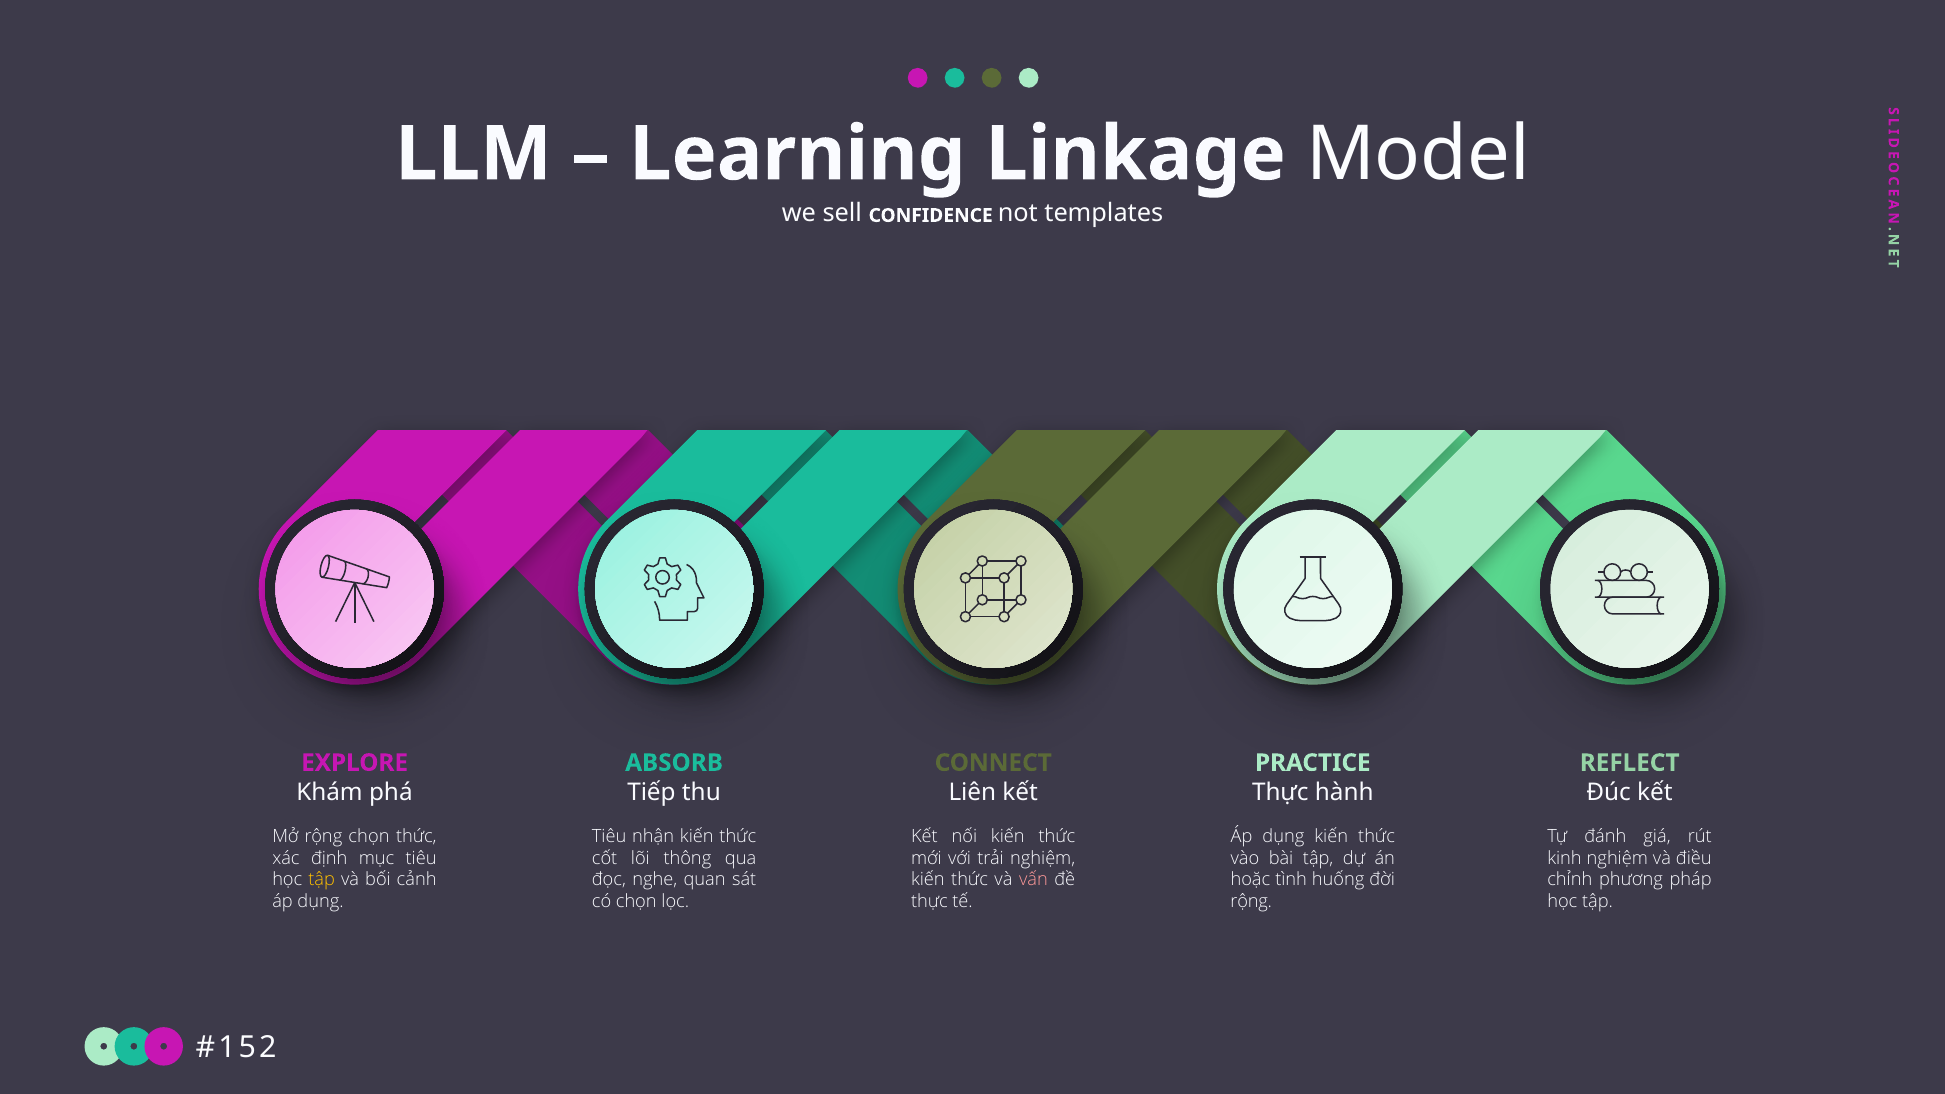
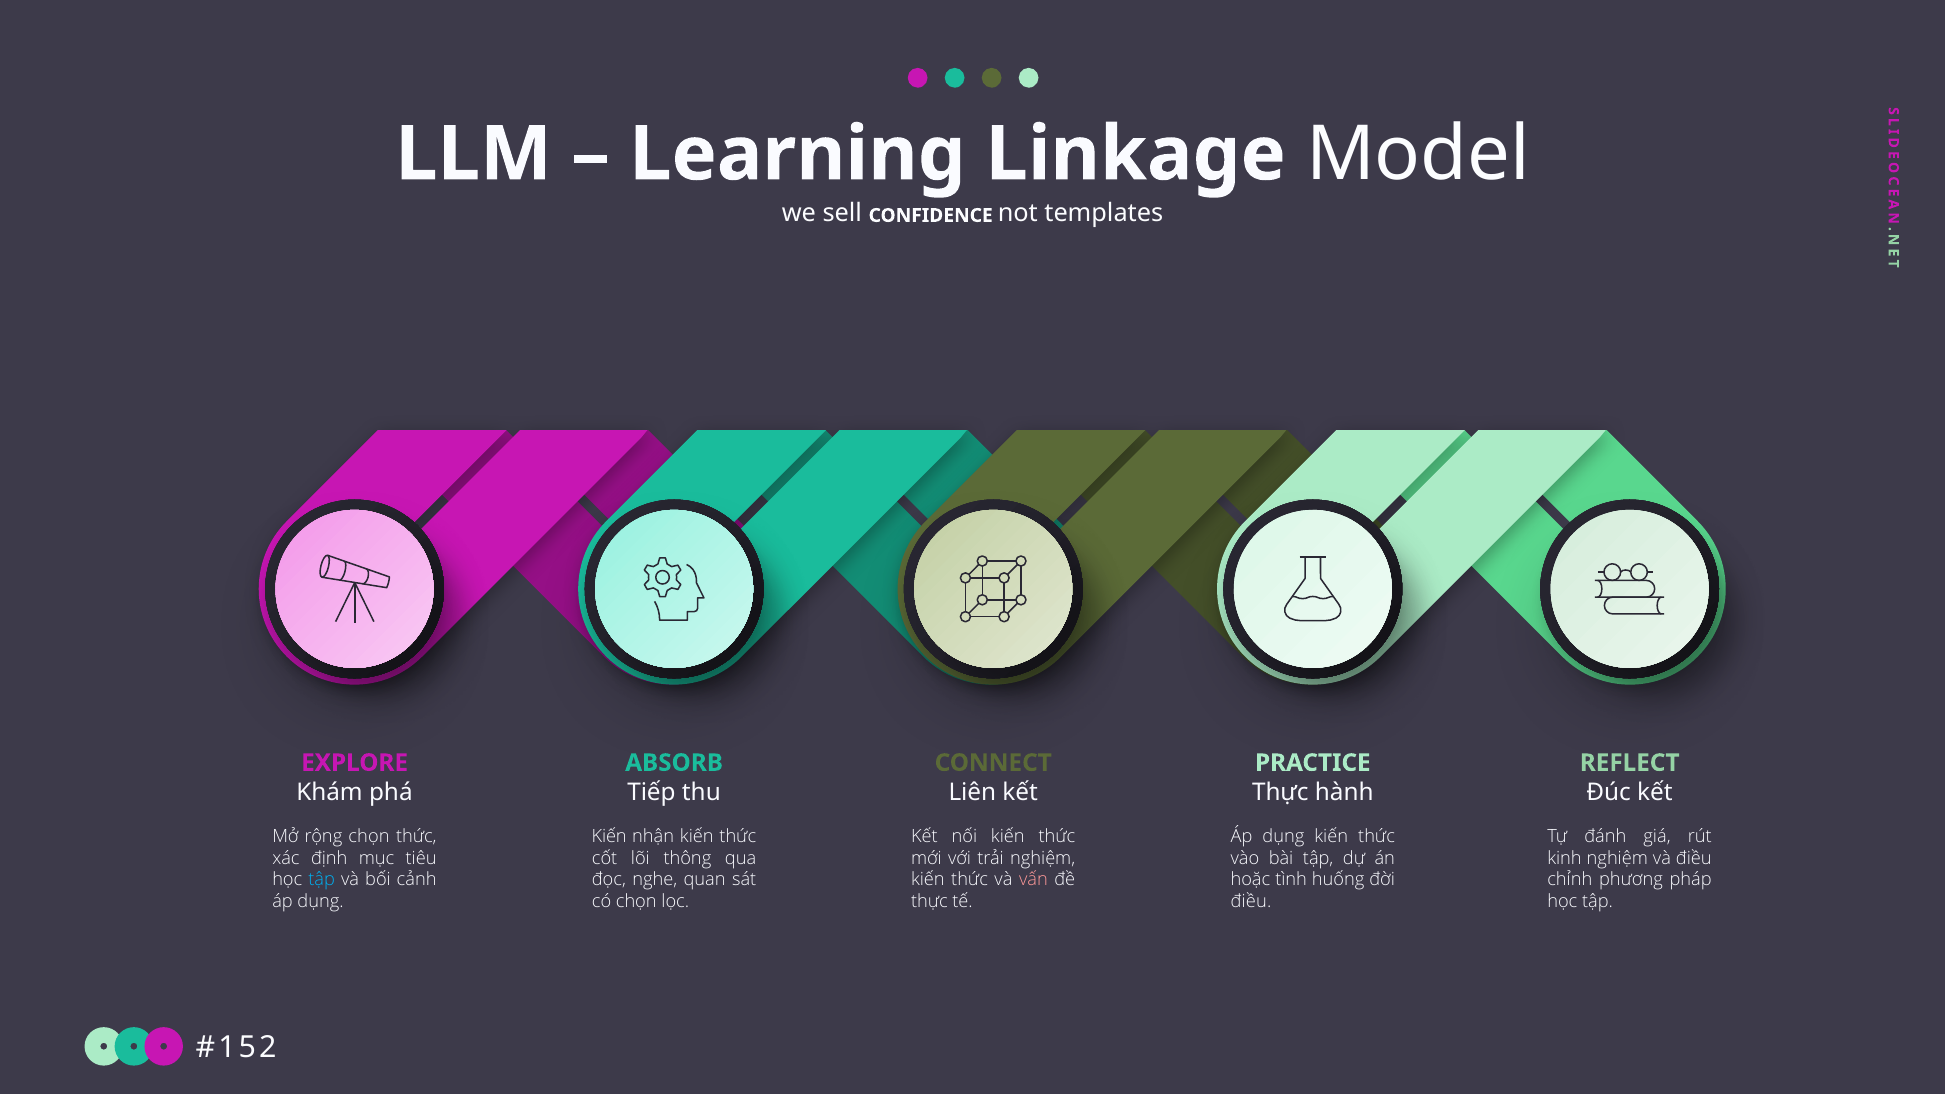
Tiêu: Tiêu -> Kiến (609, 836)
tập colour: yellow -> light blue (322, 880)
rộng: rộng -> điều (1251, 902)
